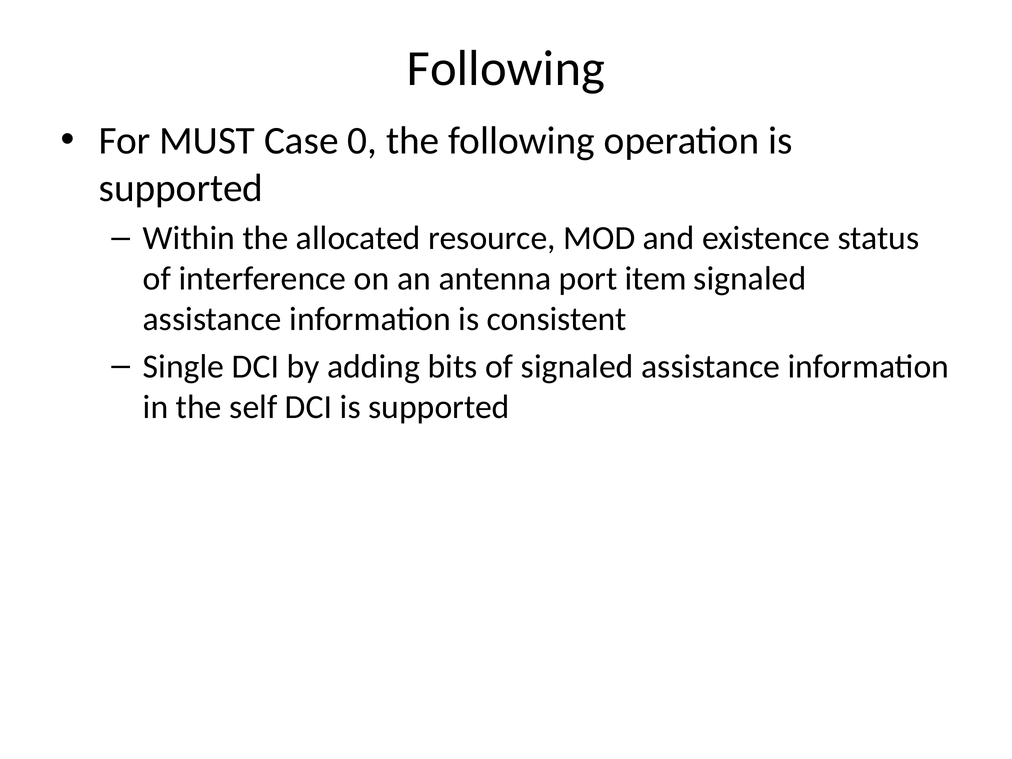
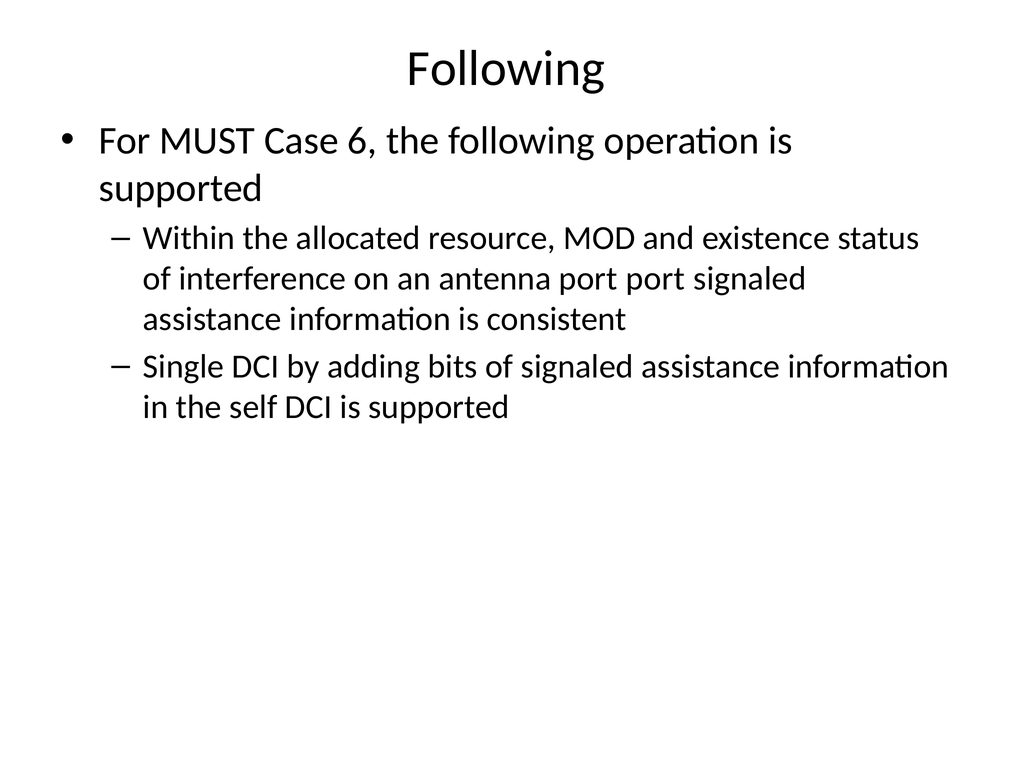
0: 0 -> 6 (362, 141)
port item: item -> port (655, 279)
